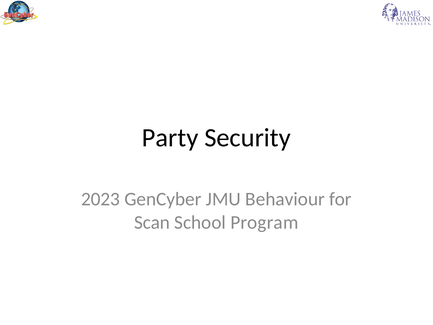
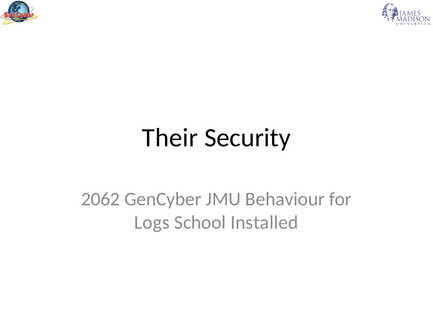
Party: Party -> Their (170, 138)
2023: 2023 -> 2062 (101, 199)
Scan: Scan -> Logs (152, 222)
Program: Program -> Installed (264, 222)
